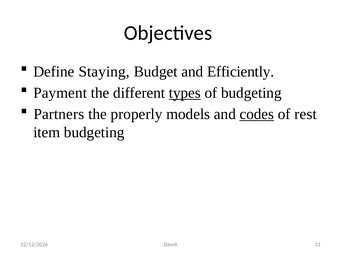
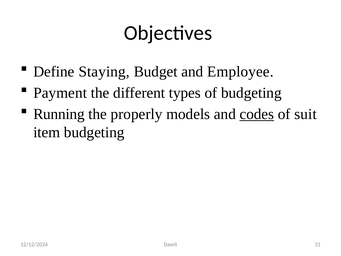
Efficiently: Efficiently -> Employee (240, 72)
types underline: present -> none (185, 93)
Partners: Partners -> Running (59, 114)
rest: rest -> suit (306, 114)
